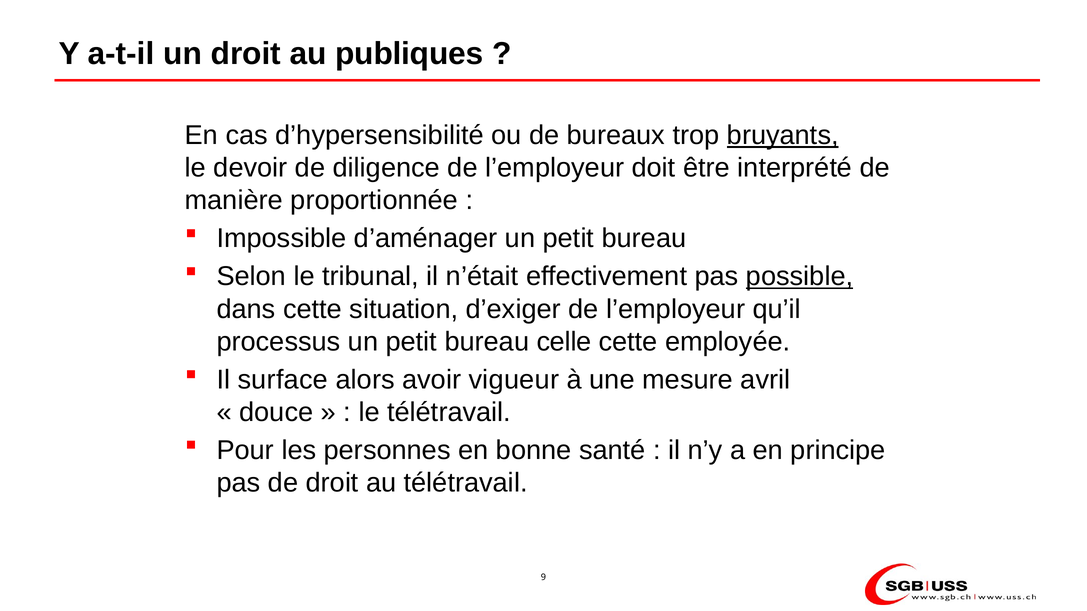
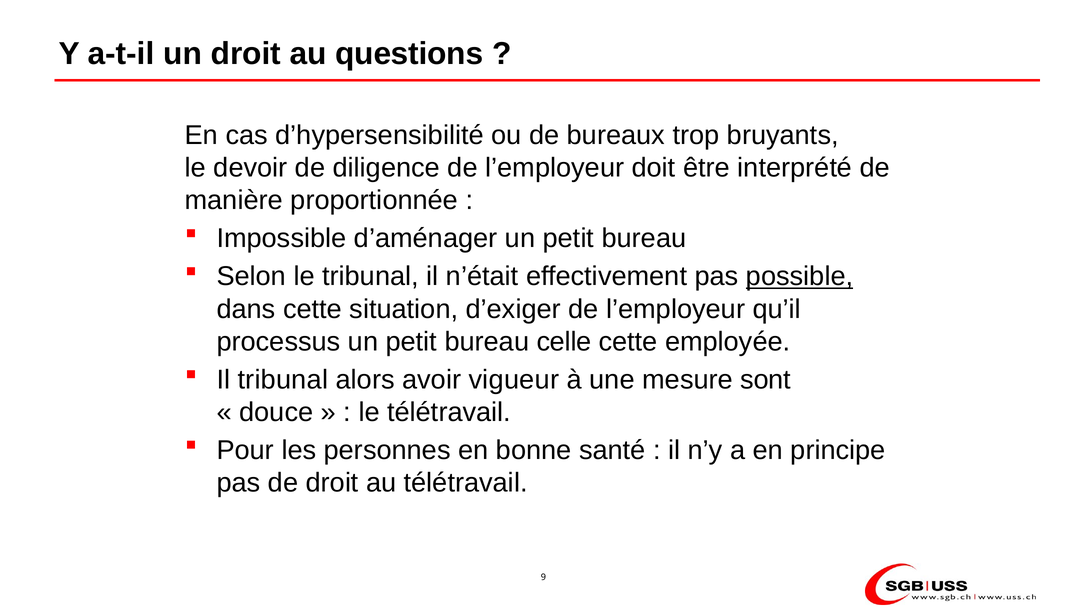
publiques: publiques -> questions (409, 54)
bruyants underline: present -> none (783, 135)
Il surface: surface -> tribunal (283, 380)
avril: avril -> sont (766, 380)
